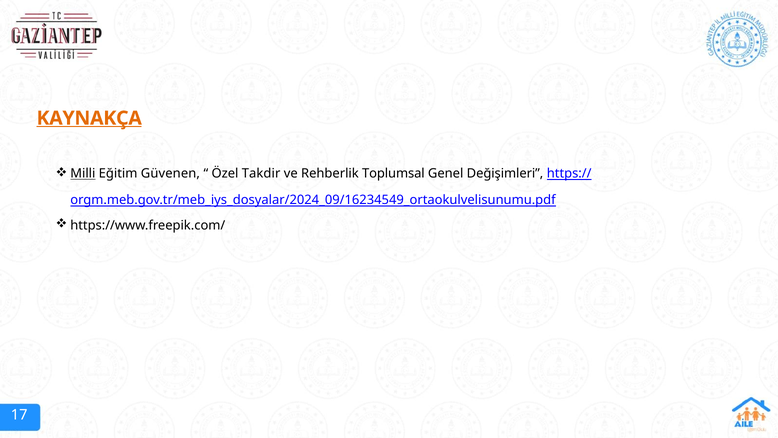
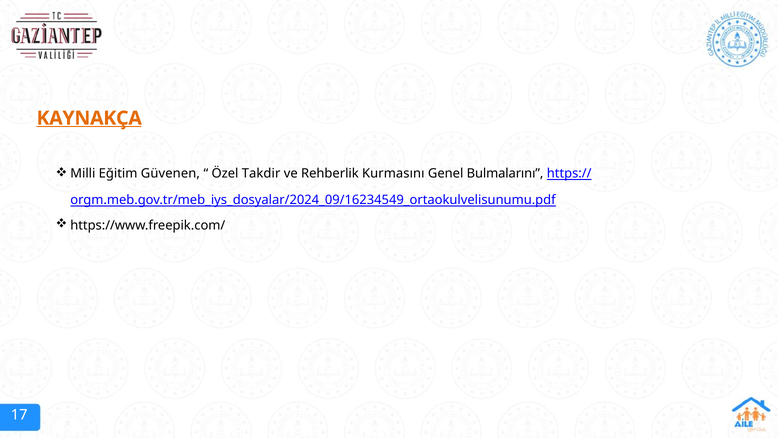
Milli underline: present -> none (83, 173)
Toplumsal: Toplumsal -> Kurmasını (393, 173)
Değişimleri: Değişimleri -> Bulmalarını (505, 173)
